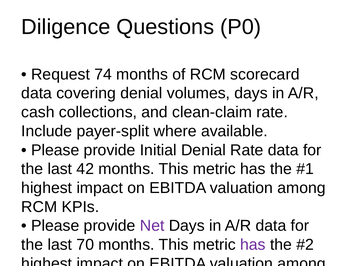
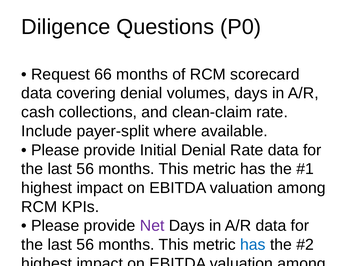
74: 74 -> 66 (103, 74)
42: 42 -> 56 (85, 169)
70: 70 -> 56 (85, 245)
has colour: purple -> blue (253, 245)
